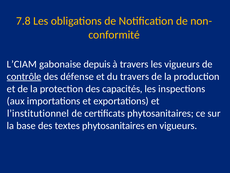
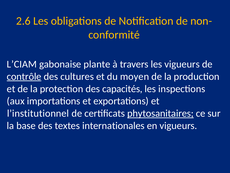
7.8: 7.8 -> 2.6 (23, 21)
depuis: depuis -> plante (97, 64)
défense: défense -> cultures (77, 76)
du travers: travers -> moyen (135, 76)
phytosanitaires underline: none -> present (160, 113)
textes phytosanitaires: phytosanitaires -> internationales (113, 125)
